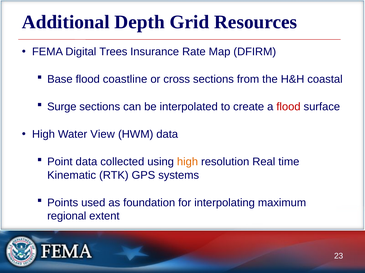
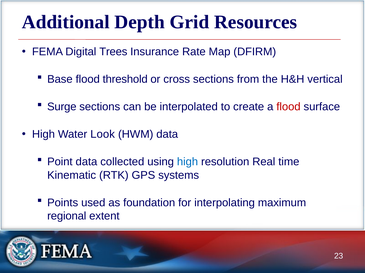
coastline: coastline -> threshold (125, 80)
coastal: coastal -> vertical (325, 80)
View: View -> Look (103, 135)
high colour: orange -> blue (188, 162)
